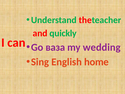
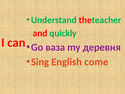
wedding: wedding -> деревня (102, 47)
home: home -> come (96, 62)
